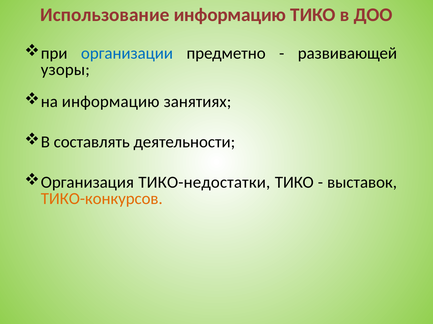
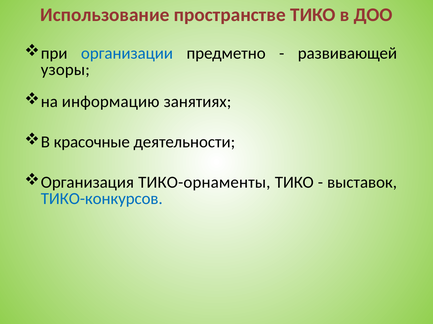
Использование информацию: информацию -> пространстве (230, 15)
составлять: составлять -> красочные (92, 142)
ТИКО-недостатки: ТИКО-недостатки -> ТИКО-орнаменты (204, 183)
ТИКО-конкурсов colour: orange -> blue (102, 199)
